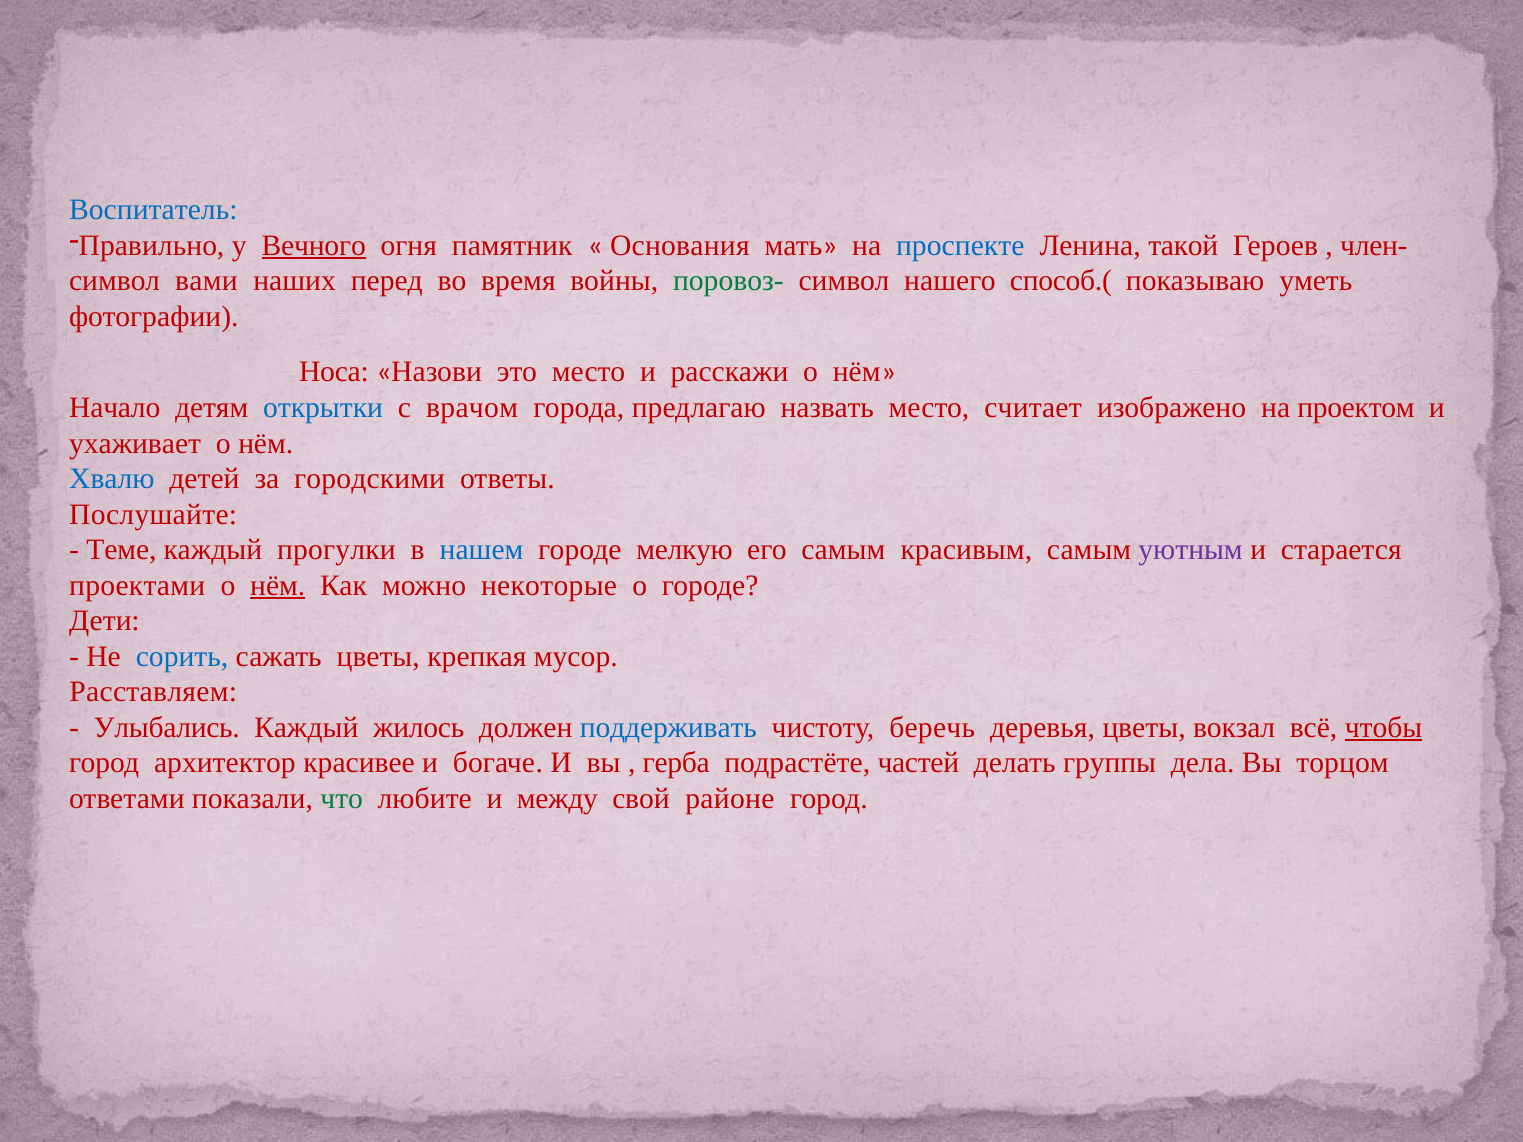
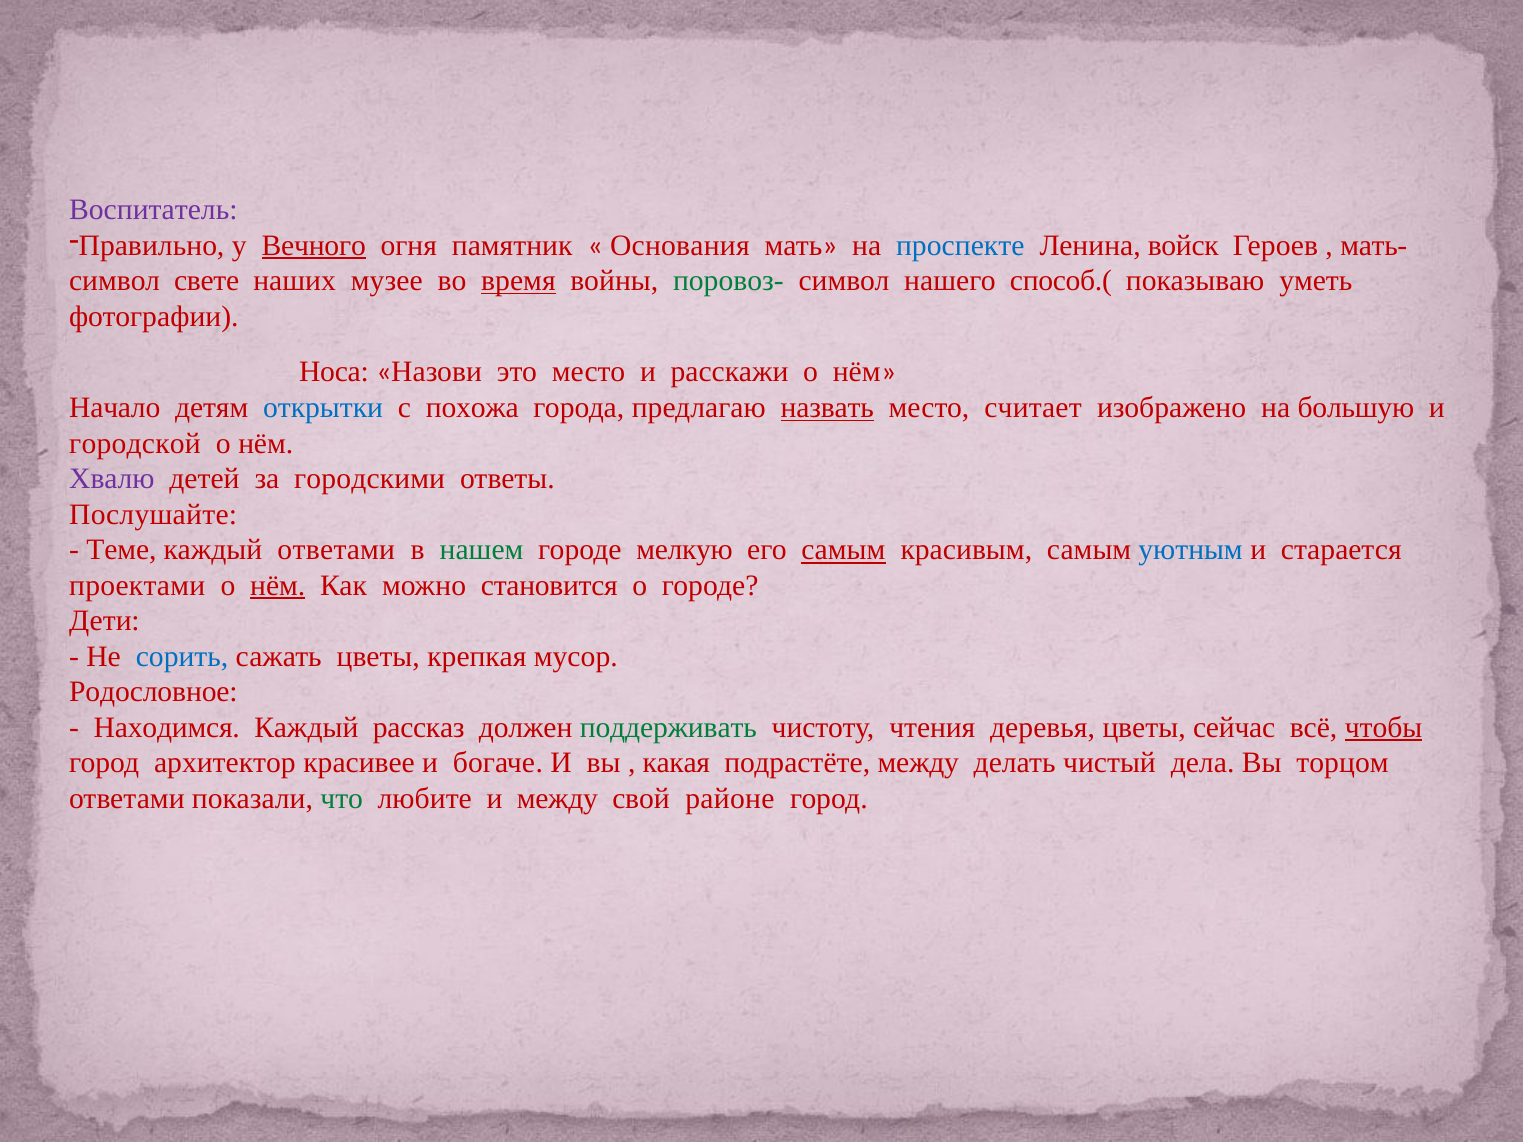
Воспитатель colour: blue -> purple (153, 210)
такой: такой -> войск (1183, 245)
член-: член- -> мать- (1374, 245)
вами: вами -> свете (207, 281)
перед: перед -> музее (387, 281)
время underline: none -> present (518, 281)
врачом: врачом -> похожа (472, 408)
назвать underline: none -> present (827, 408)
проектом: проектом -> большую (1356, 408)
ухаживает: ухаживает -> городской (135, 443)
Хвалю colour: blue -> purple (112, 479)
каждый прогулки: прогулки -> ответами (336, 550)
нашем colour: blue -> green (482, 550)
самым underline: none -> present (843, 550)
уютным colour: purple -> blue (1191, 550)
некоторые: некоторые -> становится (549, 586)
Расставляем: Расставляем -> Родословное (153, 692)
Улыбались: Улыбались -> Находимся (167, 728)
жилось: жилось -> рассказ (419, 728)
поддерживать colour: blue -> green (668, 728)
беречь: беречь -> чтения (932, 728)
вокзал: вокзал -> сейчас (1234, 728)
герба: герба -> какая (676, 763)
подрастёте частей: частей -> между (918, 763)
группы: группы -> чистый (1109, 763)
